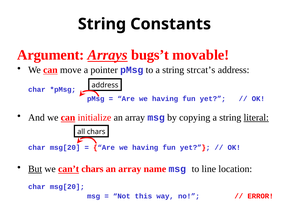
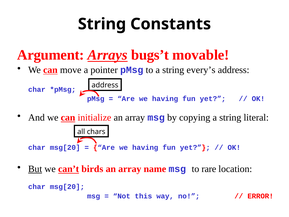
strcat’s: strcat’s -> every’s (201, 70)
literal underline: present -> none (256, 117)
can’t chars: chars -> birds (92, 169)
line: line -> rare (209, 169)
